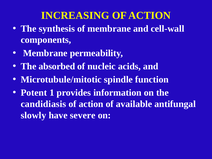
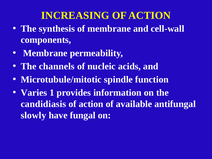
absorbed: absorbed -> channels (57, 66)
Potent: Potent -> Varies (34, 93)
severe: severe -> fungal (83, 115)
